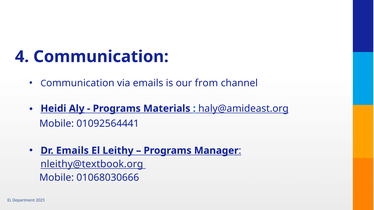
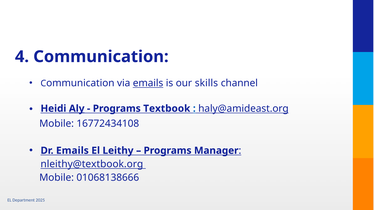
emails underline: none -> present (148, 83)
from: from -> skills (206, 83)
Materials: Materials -> Textbook (167, 109)
01092564441: 01092564441 -> 16772434108 (108, 124)
01068030666: 01068030666 -> 01068138666 (108, 178)
